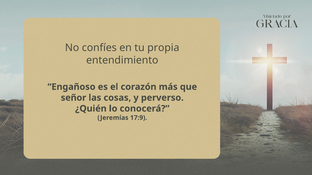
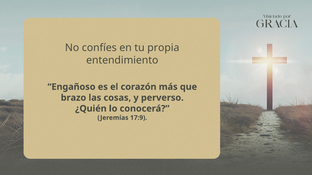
señor: señor -> brazo (74, 98)
